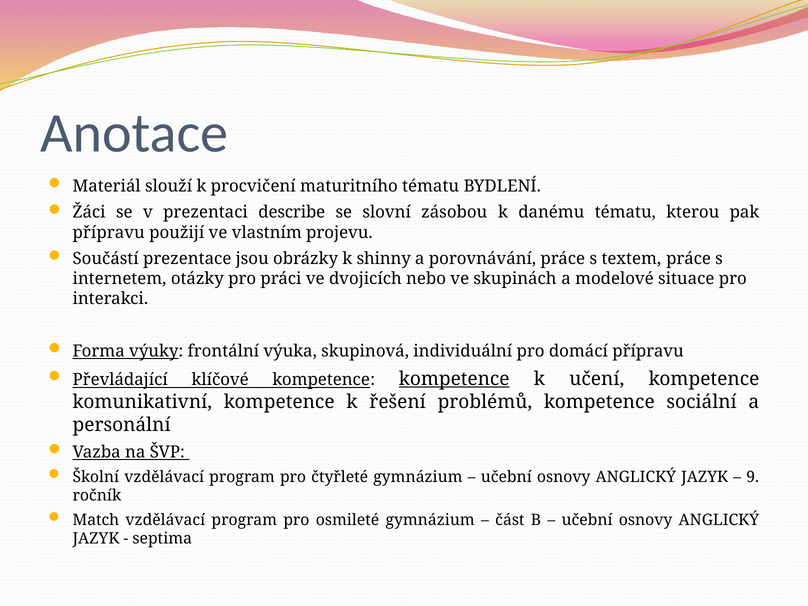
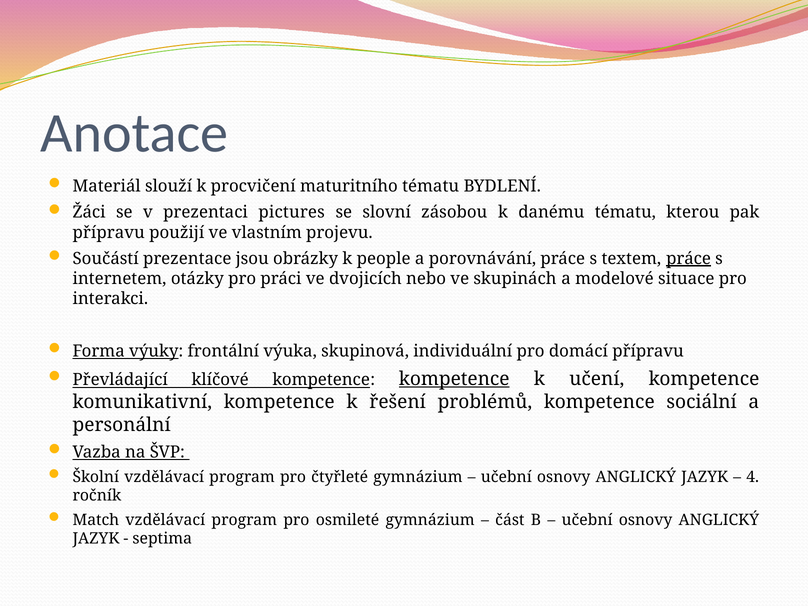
describe: describe -> pictures (292, 212)
shinny: shinny -> people (384, 259)
práce underline: none -> present (689, 259)
9: 9 -> 4 (753, 477)
